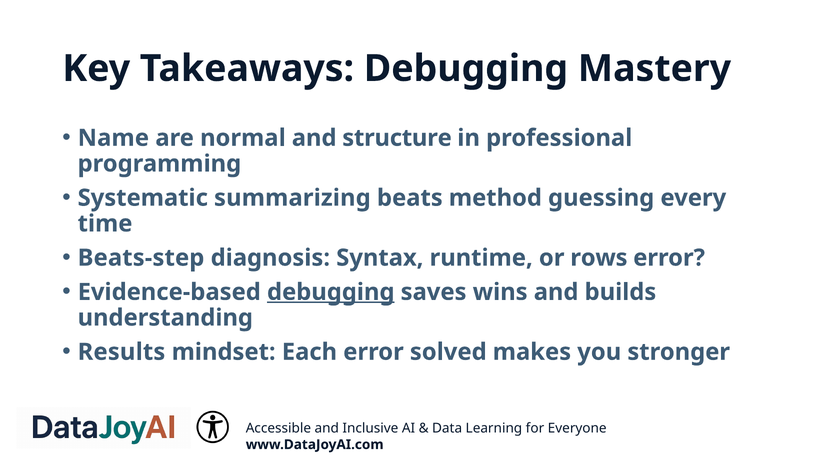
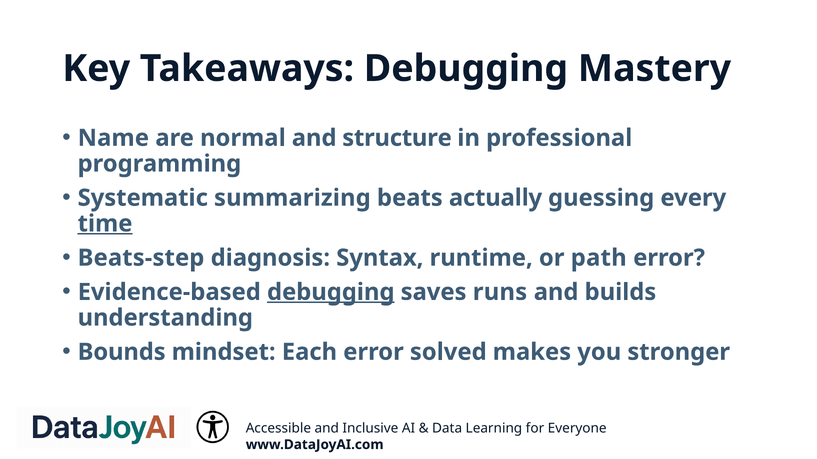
method: method -> actually (495, 198)
time underline: none -> present (105, 224)
rows: rows -> path (599, 258)
wins: wins -> runs (500, 292)
Results: Results -> Bounds (122, 352)
